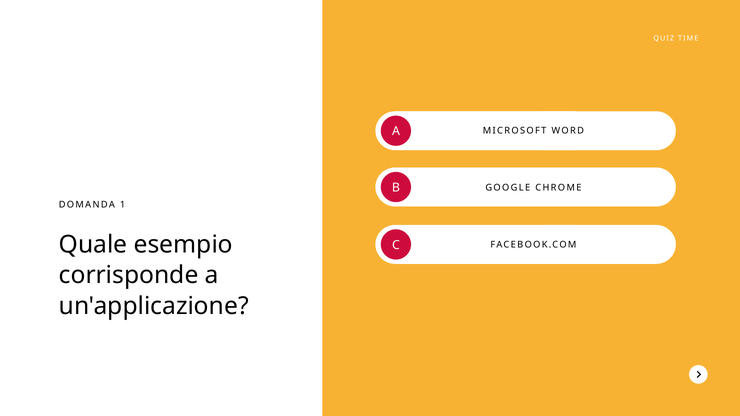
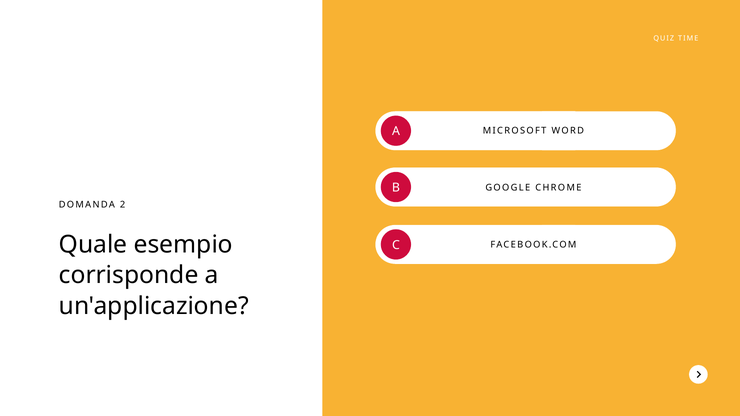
1: 1 -> 2 (123, 205)
